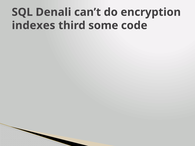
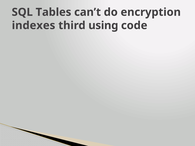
Denali: Denali -> Tables (53, 12)
some: some -> using (103, 25)
